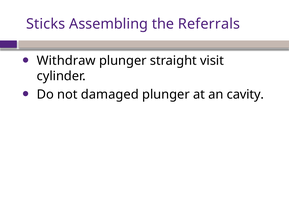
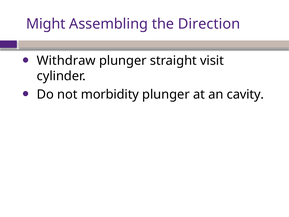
Sticks: Sticks -> Might (46, 24)
Referrals: Referrals -> Direction (209, 24)
damaged: damaged -> morbidity (110, 94)
